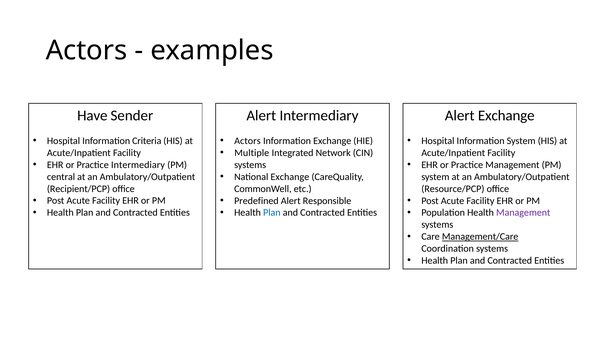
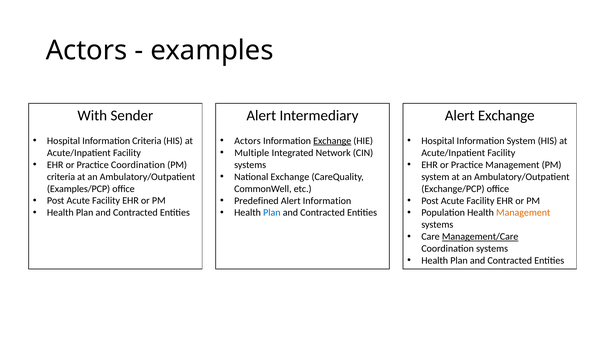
Have: Have -> With (92, 115)
Exchange underline: none -> present (332, 141)
Practice Intermediary: Intermediary -> Coordination (138, 165)
central: central -> criteria (61, 177)
Recipient/PCP: Recipient/PCP -> Examples/PCP (79, 189)
Resource/PCP: Resource/PCP -> Exchange/PCP (453, 189)
Alert Responsible: Responsible -> Information (327, 201)
Management colour: purple -> orange (523, 213)
